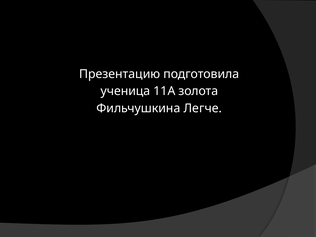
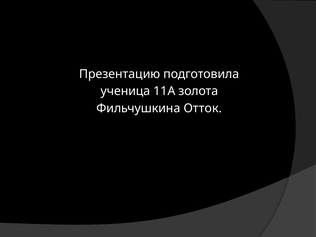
Легче: Легче -> Отток (203, 108)
